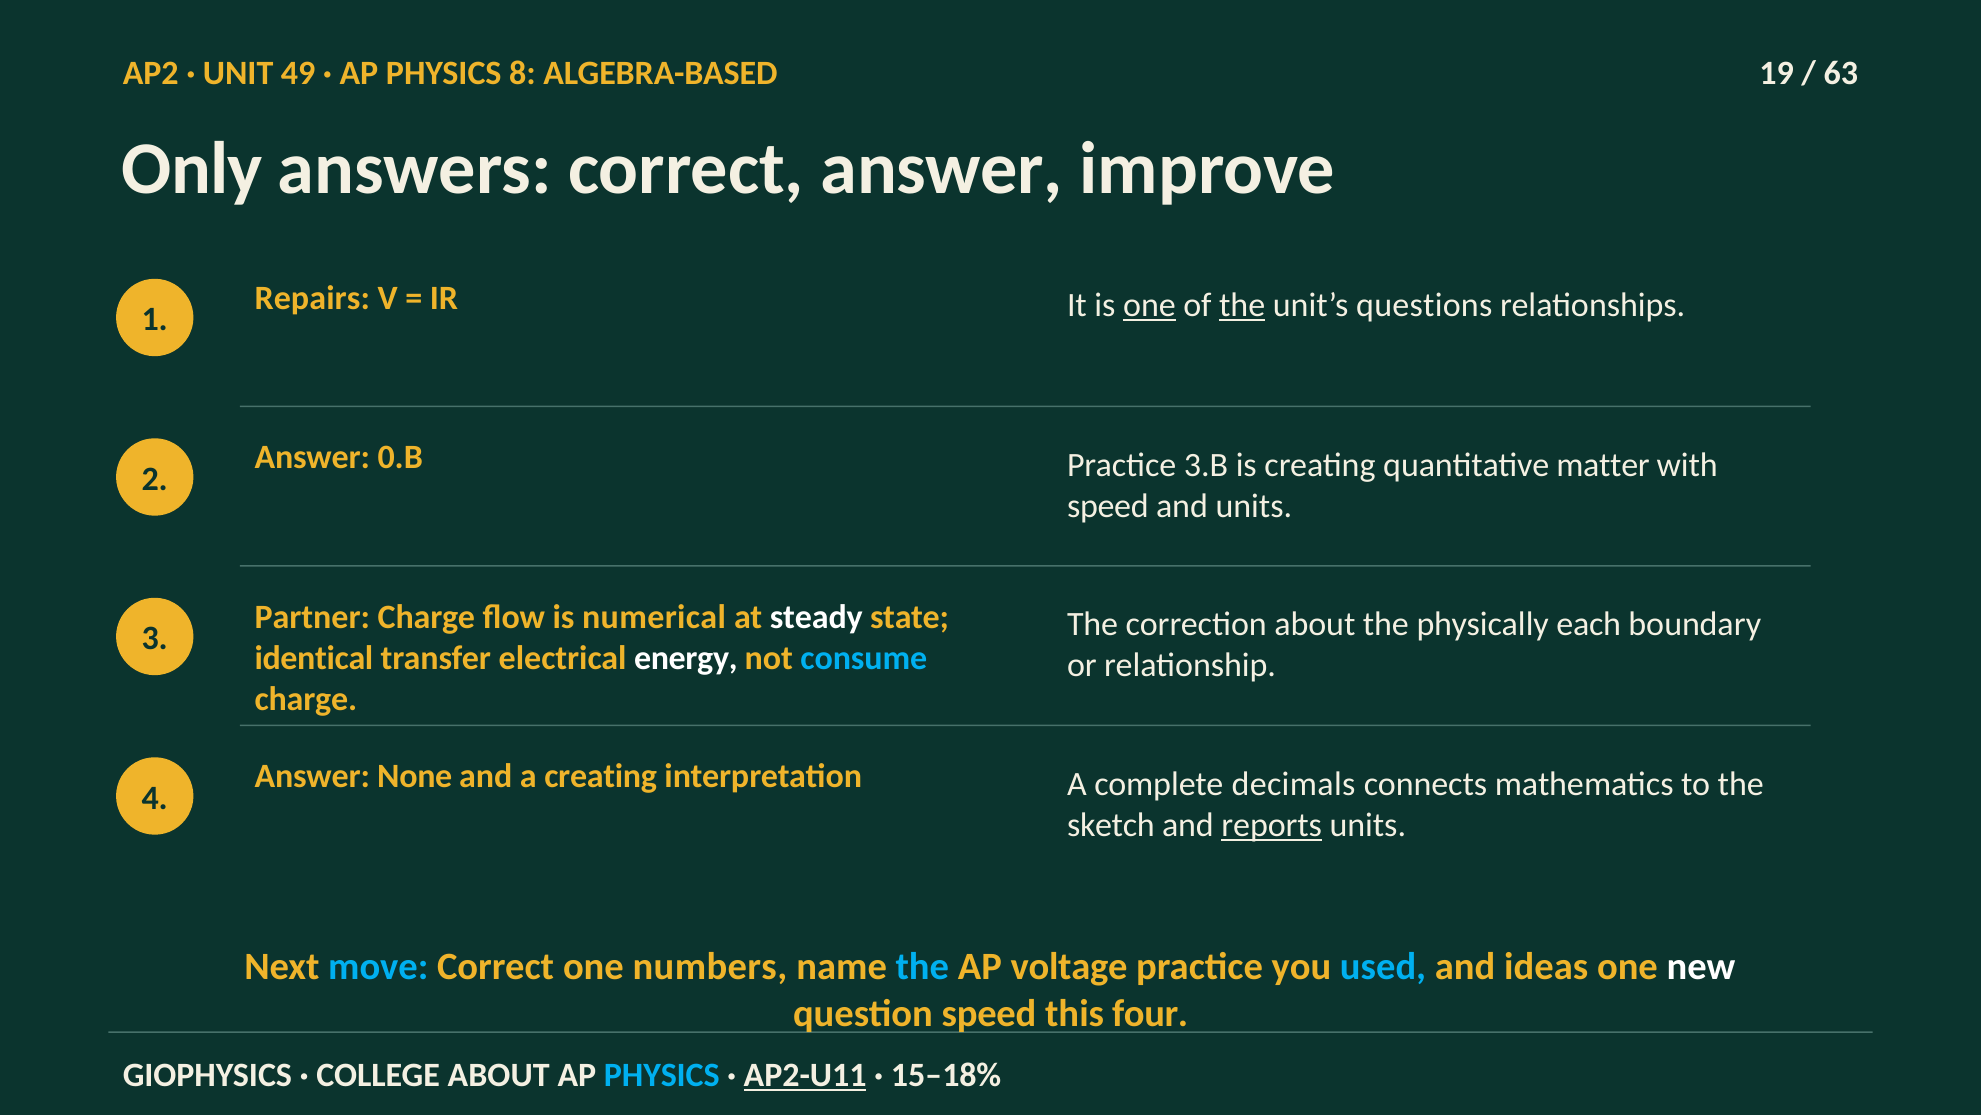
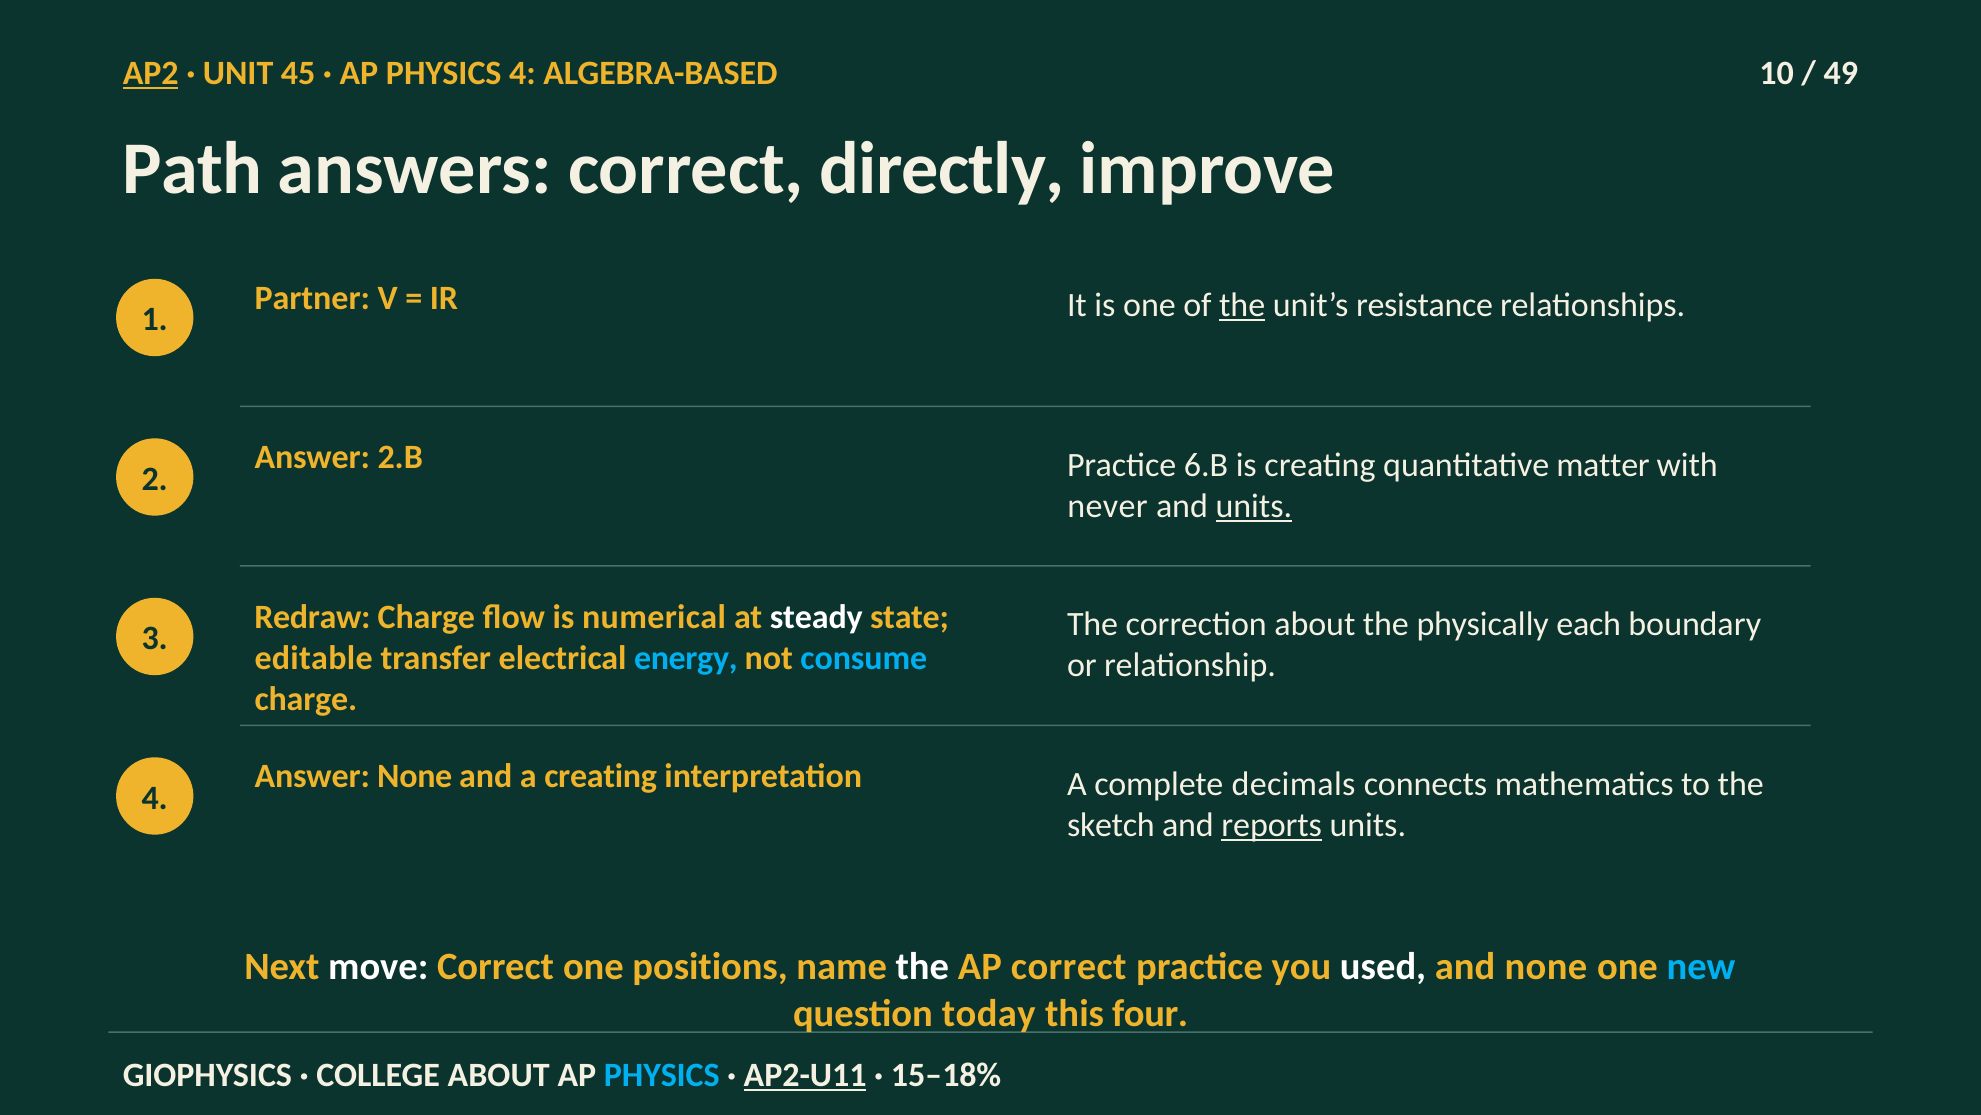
AP2 underline: none -> present (151, 73)
49: 49 -> 45 (298, 73)
PHYSICS 8: 8 -> 4 (522, 73)
19: 19 -> 10 (1777, 73)
63: 63 -> 49 (1841, 73)
Only: Only -> Path (192, 168)
correct answer: answer -> directly (942, 168)
Repairs: Repairs -> Partner (312, 298)
one underline: present -> none (1149, 306)
questions: questions -> resistance (1425, 306)
0.B: 0.B -> 2.B (400, 457)
3.B: 3.B -> 6.B (1206, 465)
speed: speed -> never (1108, 506)
units underline: none -> present (1254, 506)
Partner: Partner -> Redraw (312, 617)
identical: identical -> editable (314, 658)
energy colour: white -> light blue (686, 658)
move colour: light blue -> white (378, 966)
numbers: numbers -> positions (710, 966)
the colour: light blue -> white (922, 966)
AP voltage: voltage -> correct (1069, 966)
used colour: light blue -> white (1383, 966)
and ideas: ideas -> none (1546, 966)
new colour: white -> light blue (1701, 966)
question speed: speed -> today (989, 1013)
